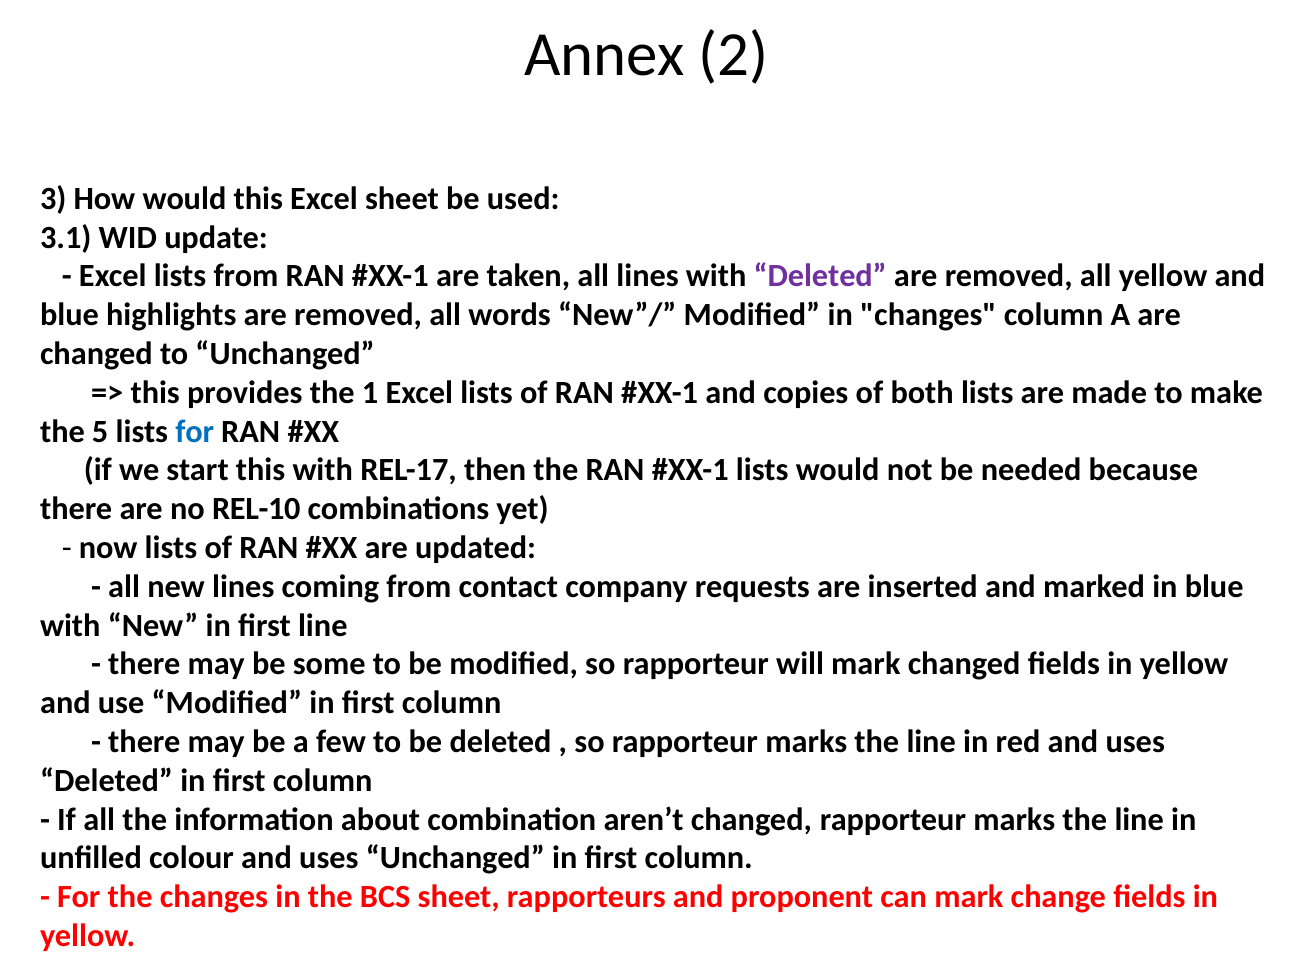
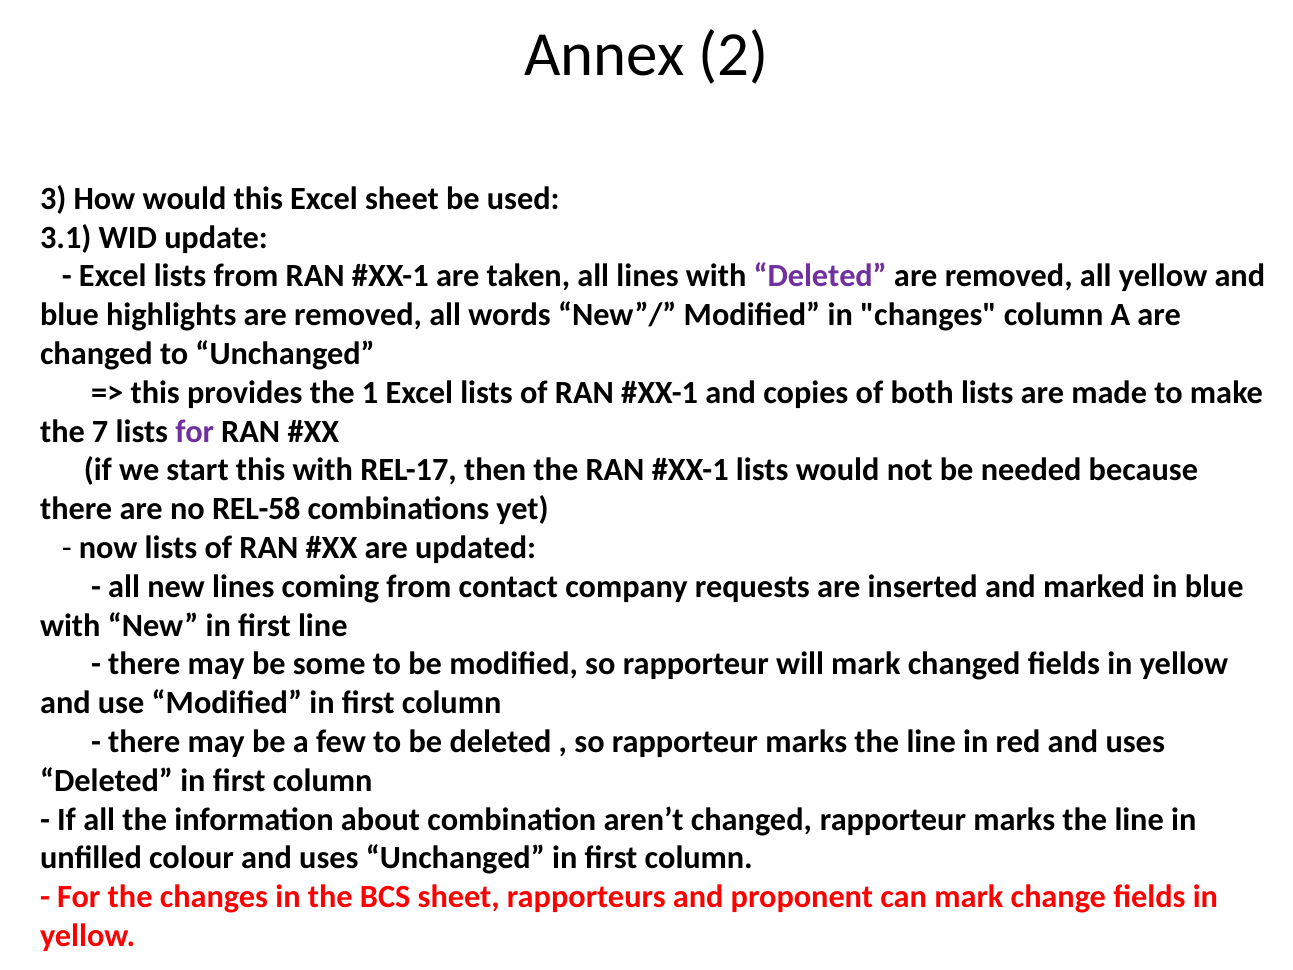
5: 5 -> 7 (100, 431)
for colour: blue -> purple (195, 431)
REL-10: REL-10 -> REL-58 (256, 509)
